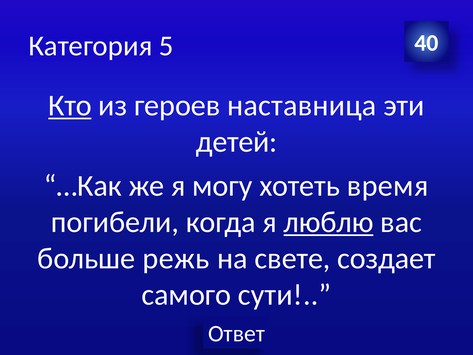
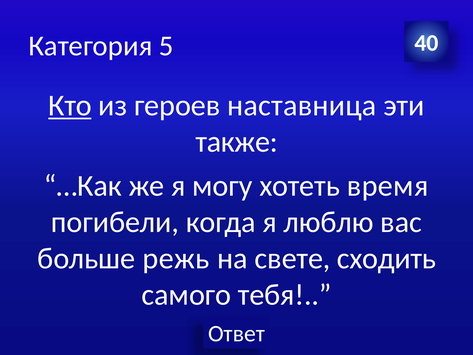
детей: детей -> также (237, 142)
люблю underline: present -> none (329, 222)
создает: создает -> сходить (386, 258)
сути: сути -> тебя (285, 295)
